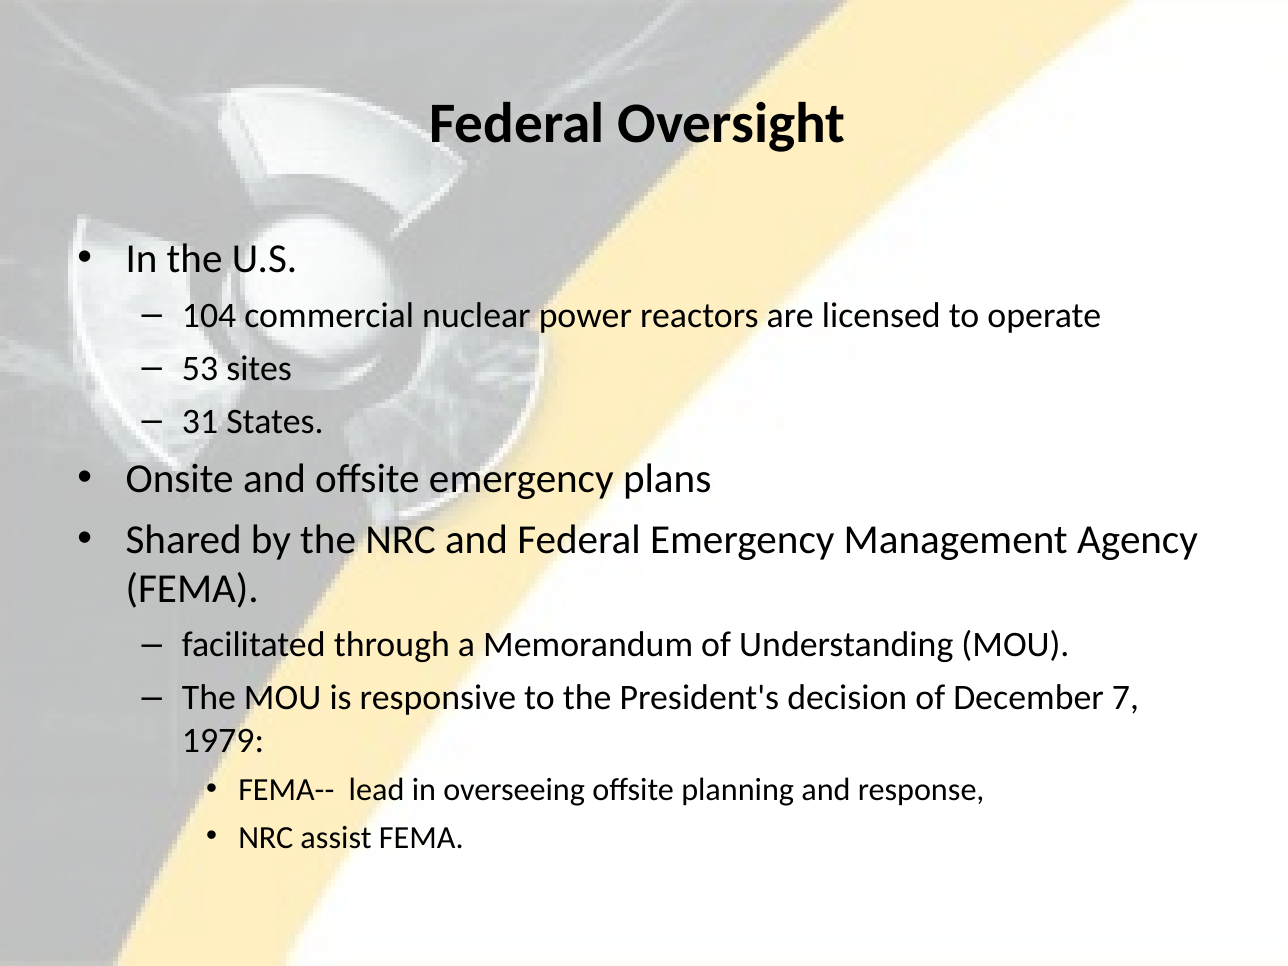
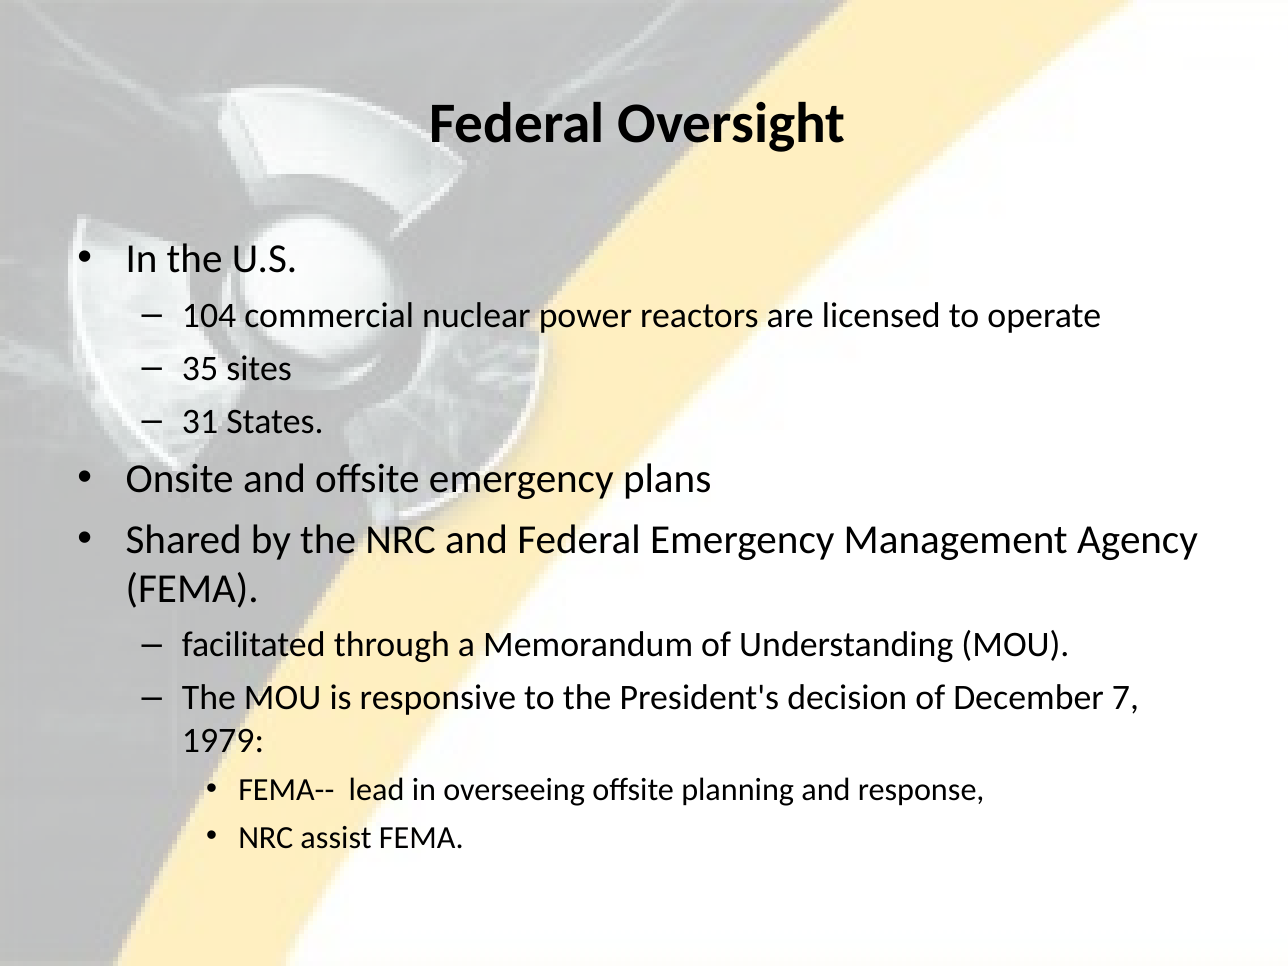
53: 53 -> 35 (200, 368)
